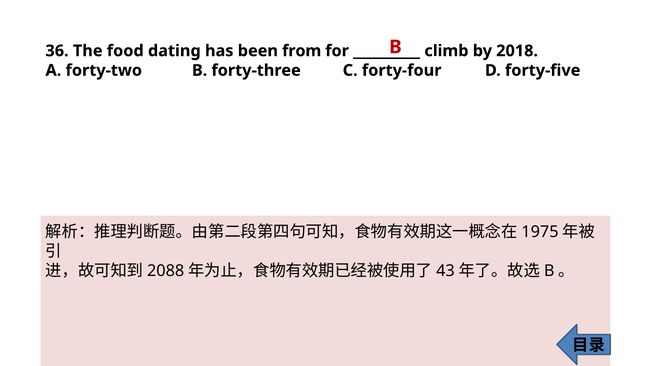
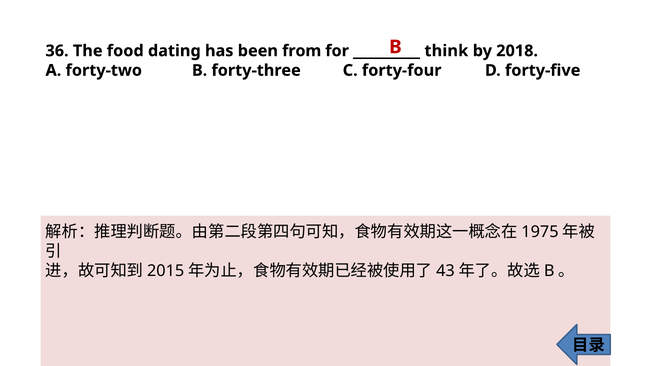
climb: climb -> think (446, 51)
2088: 2088 -> 2015 (166, 271)
